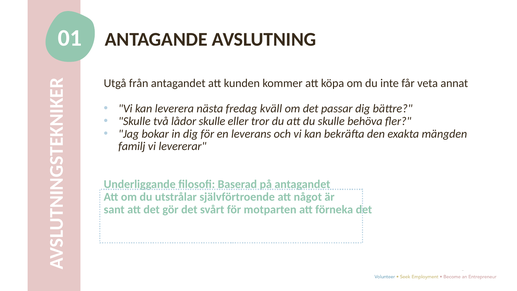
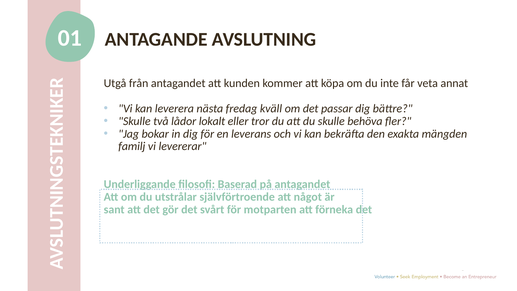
lådor skulle: skulle -> lokalt (212, 121)
